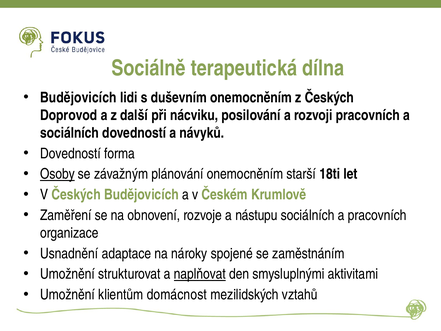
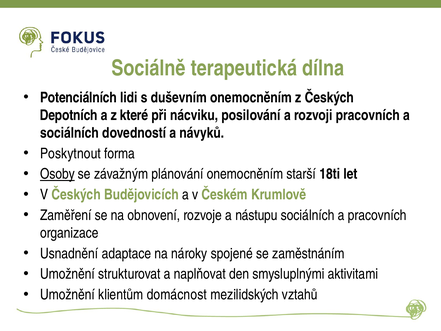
Budějovicích: Budějovicích -> Potenciálních (78, 98)
Doprovod: Doprovod -> Depotních (69, 115)
další: další -> které (134, 115)
Dovedností: Dovedností -> Poskytnout (70, 153)
naplňovat underline: present -> none (200, 274)
